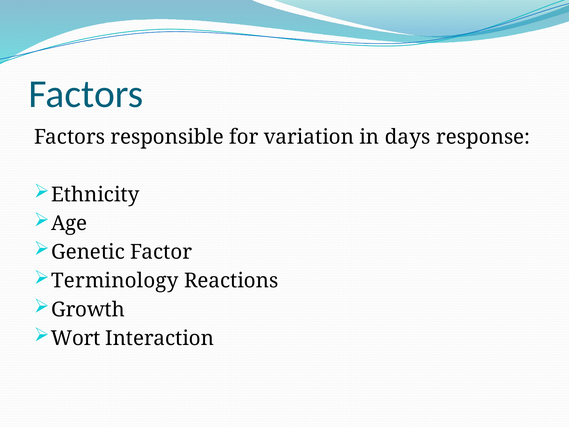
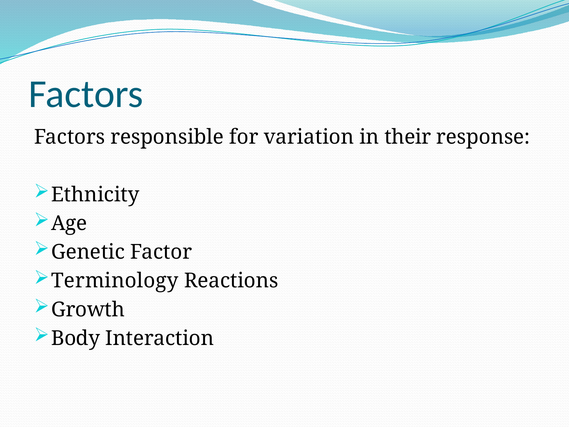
days: days -> their (408, 137)
Wort: Wort -> Body (76, 338)
